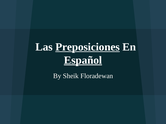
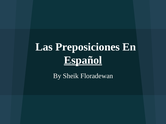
Preposiciones underline: present -> none (88, 47)
